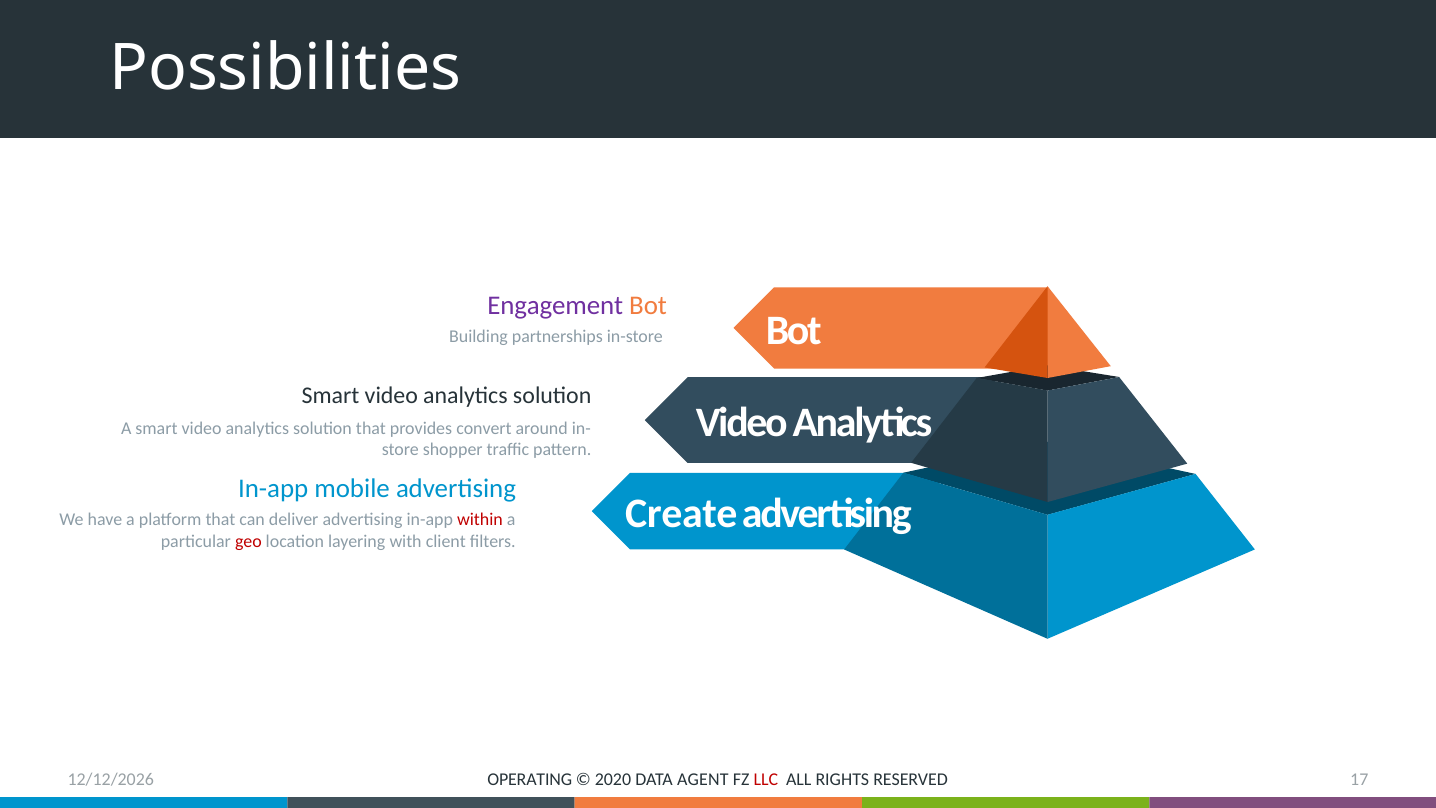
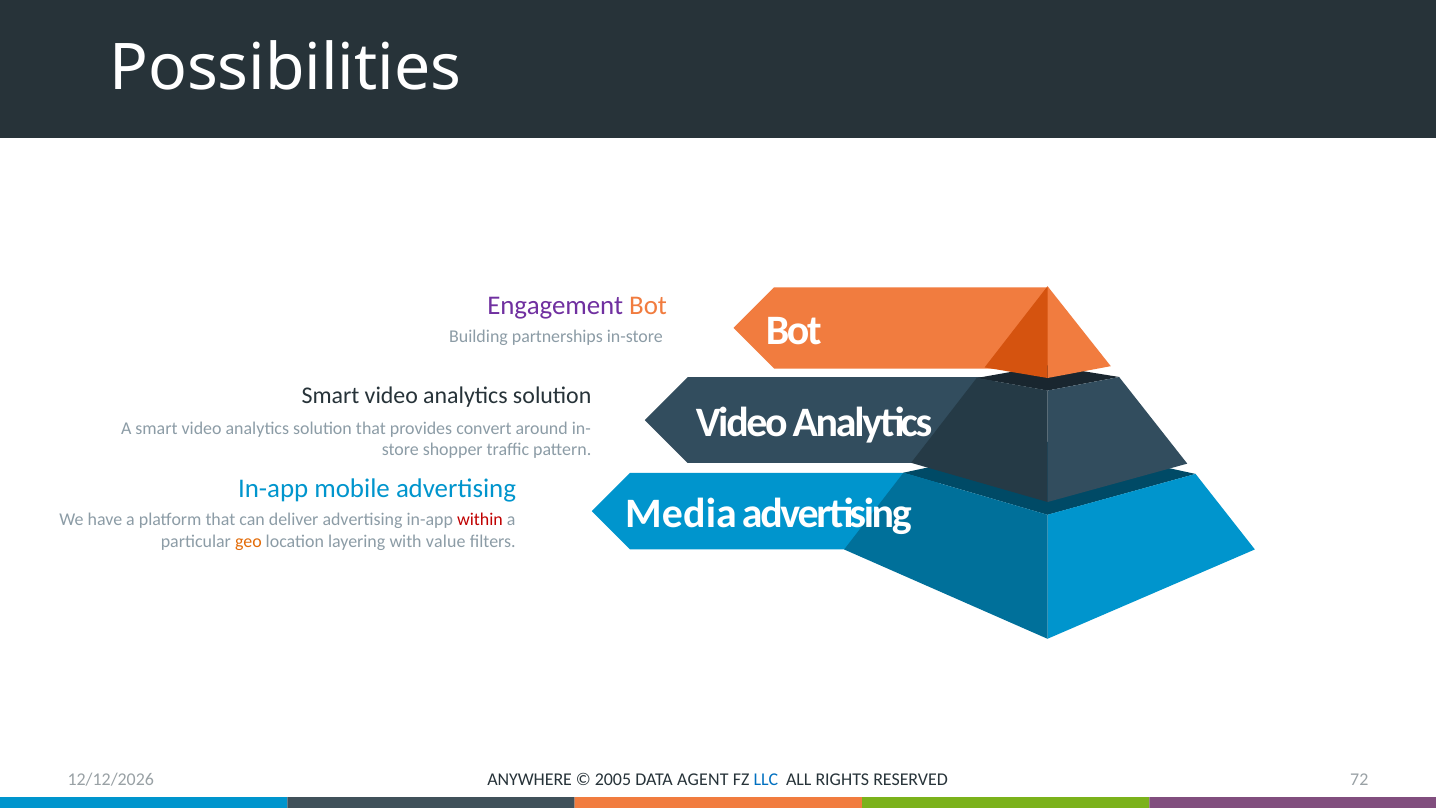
Create: Create -> Media (681, 514)
geo colour: red -> orange (248, 541)
client: client -> value (446, 541)
17: 17 -> 72 (1359, 779)
OPERATING: OPERATING -> ANYWHERE (530, 779)
2020: 2020 -> 2005 (613, 779)
LLC colour: red -> blue (766, 779)
